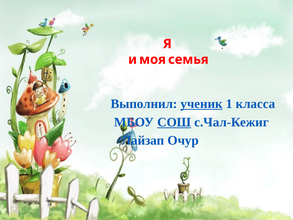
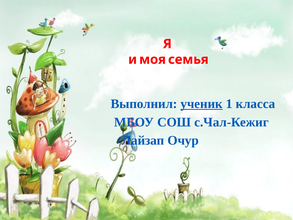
СОШ underline: present -> none (174, 122)
